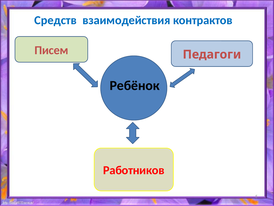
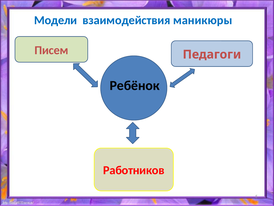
Средств: Средств -> Модели (56, 20)
контрактов: контрактов -> маникюры (203, 20)
